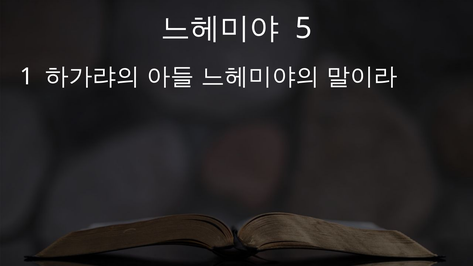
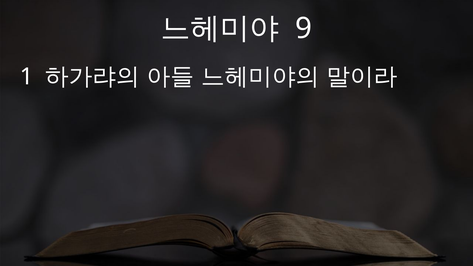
5: 5 -> 9 (304, 28)
